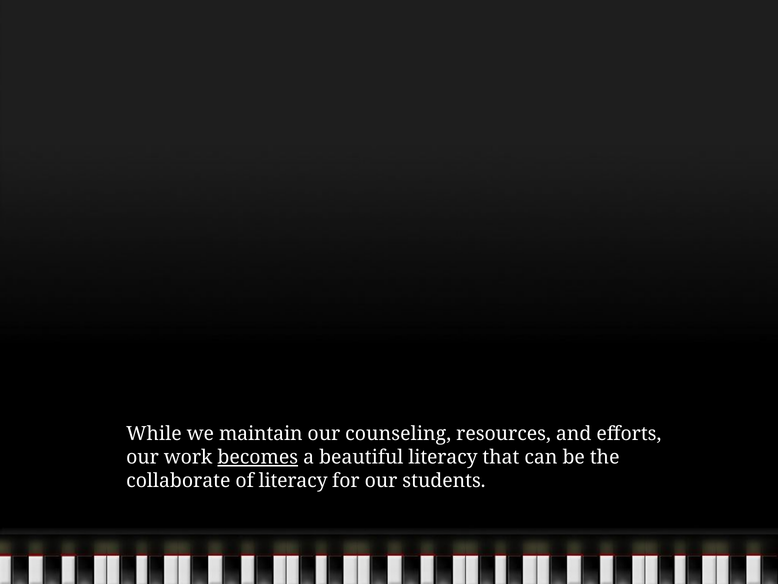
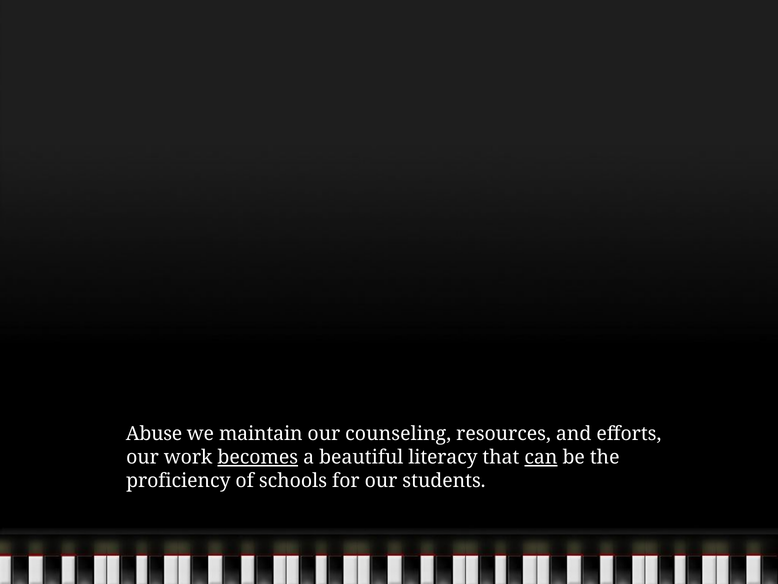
While: While -> Abuse (154, 434)
can underline: none -> present (541, 457)
collaborate: collaborate -> proficiency (178, 480)
of literacy: literacy -> schools (293, 480)
